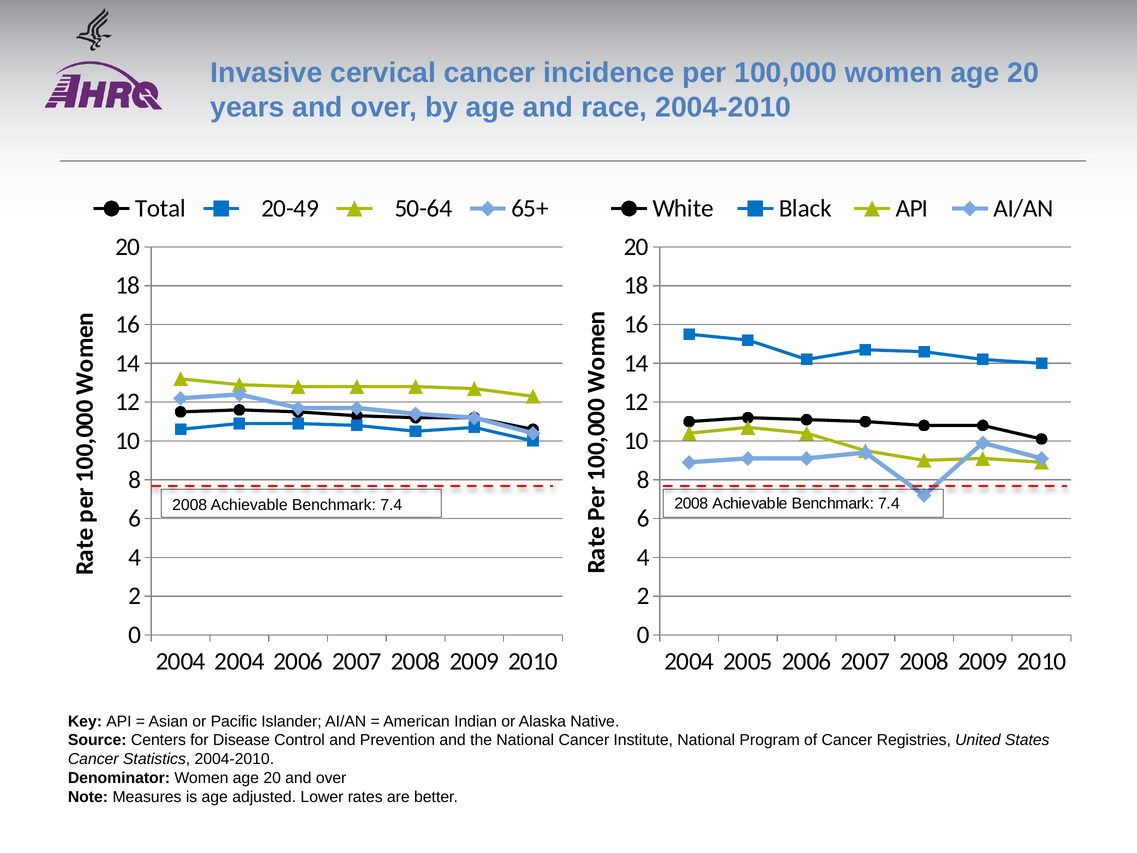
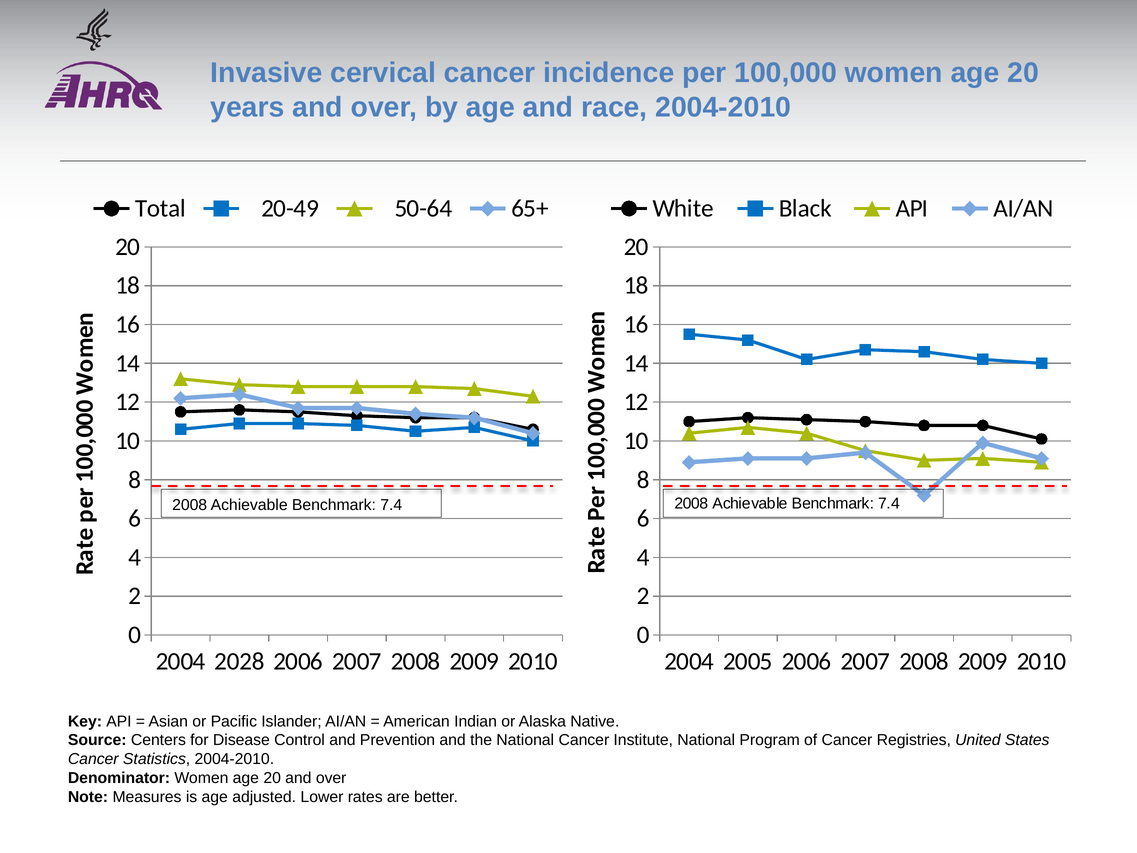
2004 2004: 2004 -> 2028 (239, 661)
